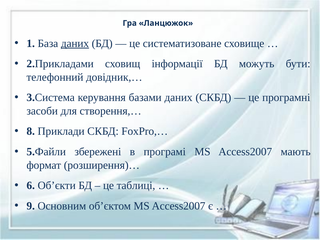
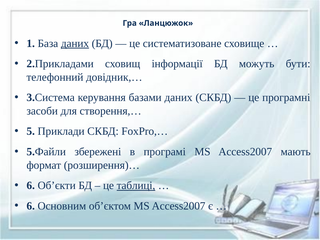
8: 8 -> 5 (31, 131)
таблиці underline: none -> present (136, 186)
9: 9 -> 6 (31, 206)
